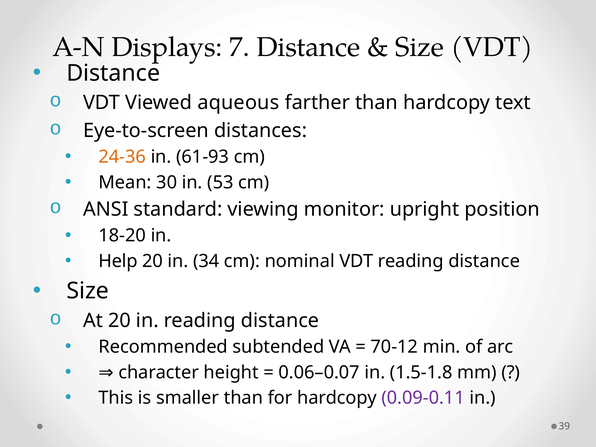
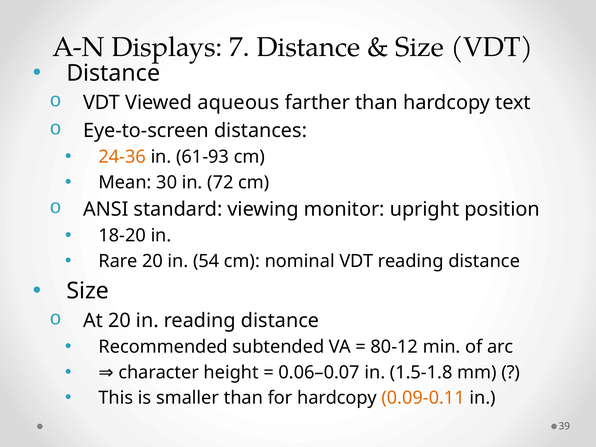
53: 53 -> 72 (220, 182)
Help: Help -> Rare (118, 261)
34: 34 -> 54 (206, 261)
70-12: 70-12 -> 80-12 (394, 347)
0.09-0.11 colour: purple -> orange (423, 398)
